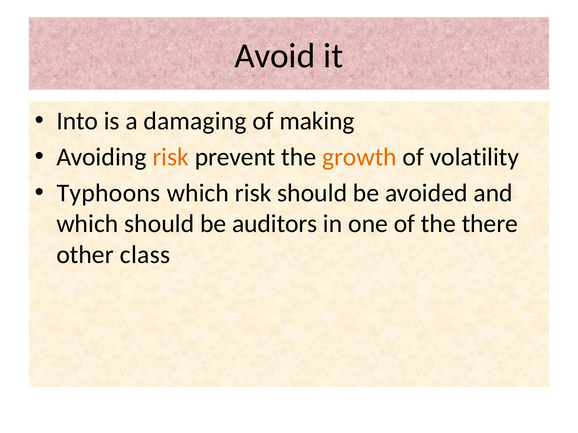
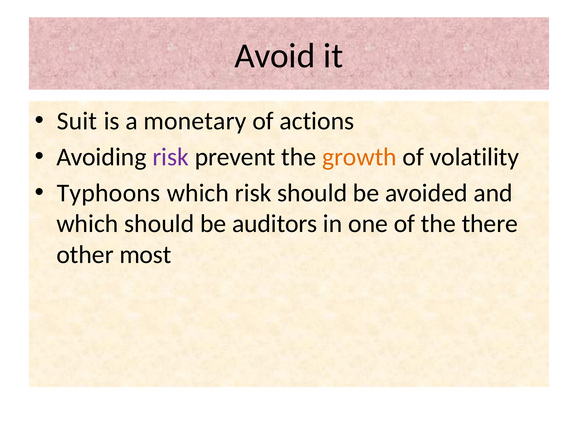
Into: Into -> Suit (77, 121)
damaging: damaging -> monetary (195, 121)
making: making -> actions (317, 121)
risk colour: orange -> purple (171, 157)
class: class -> most (145, 255)
